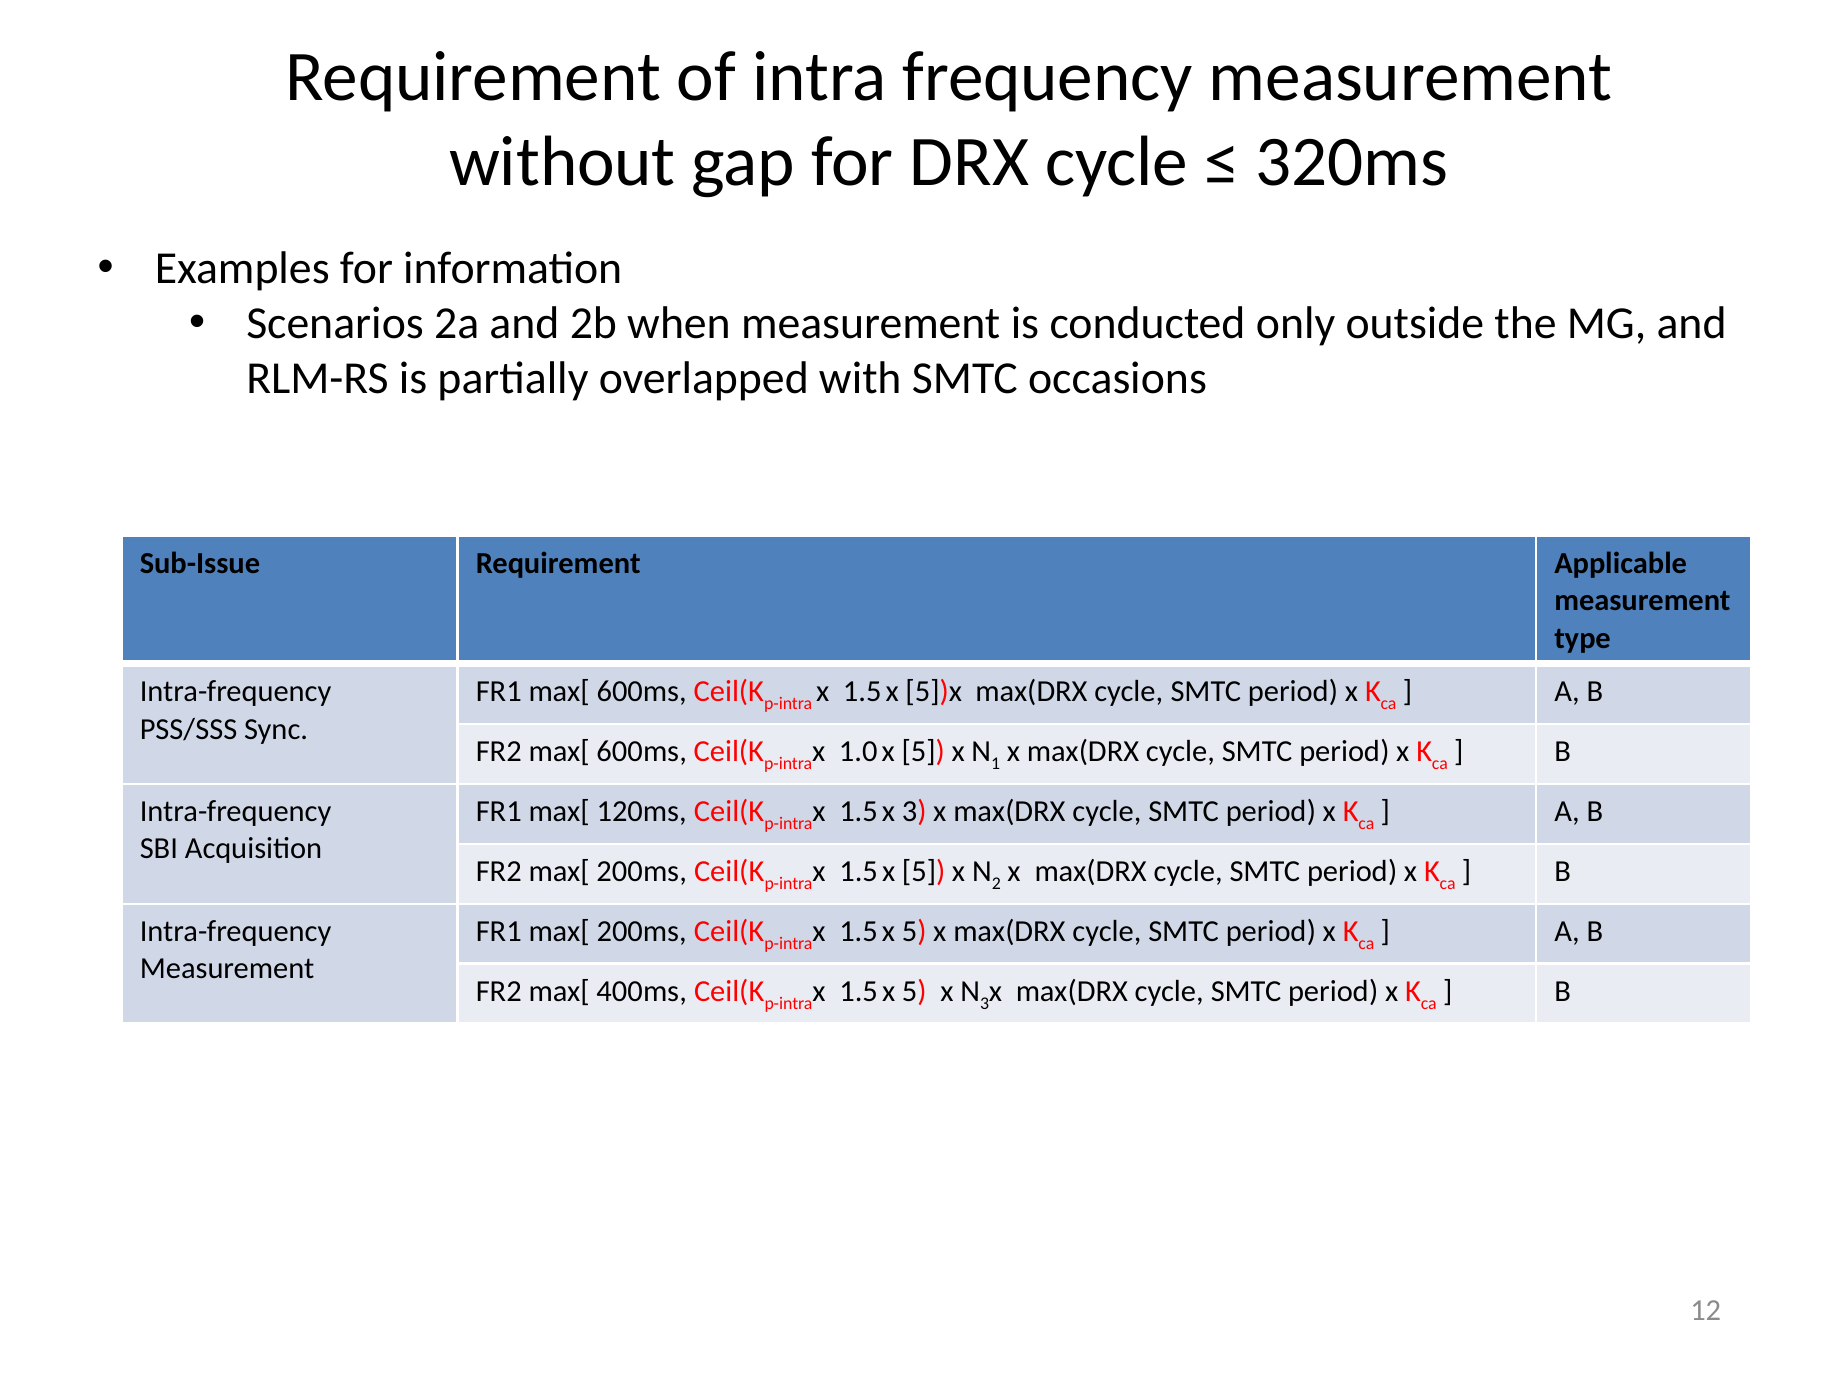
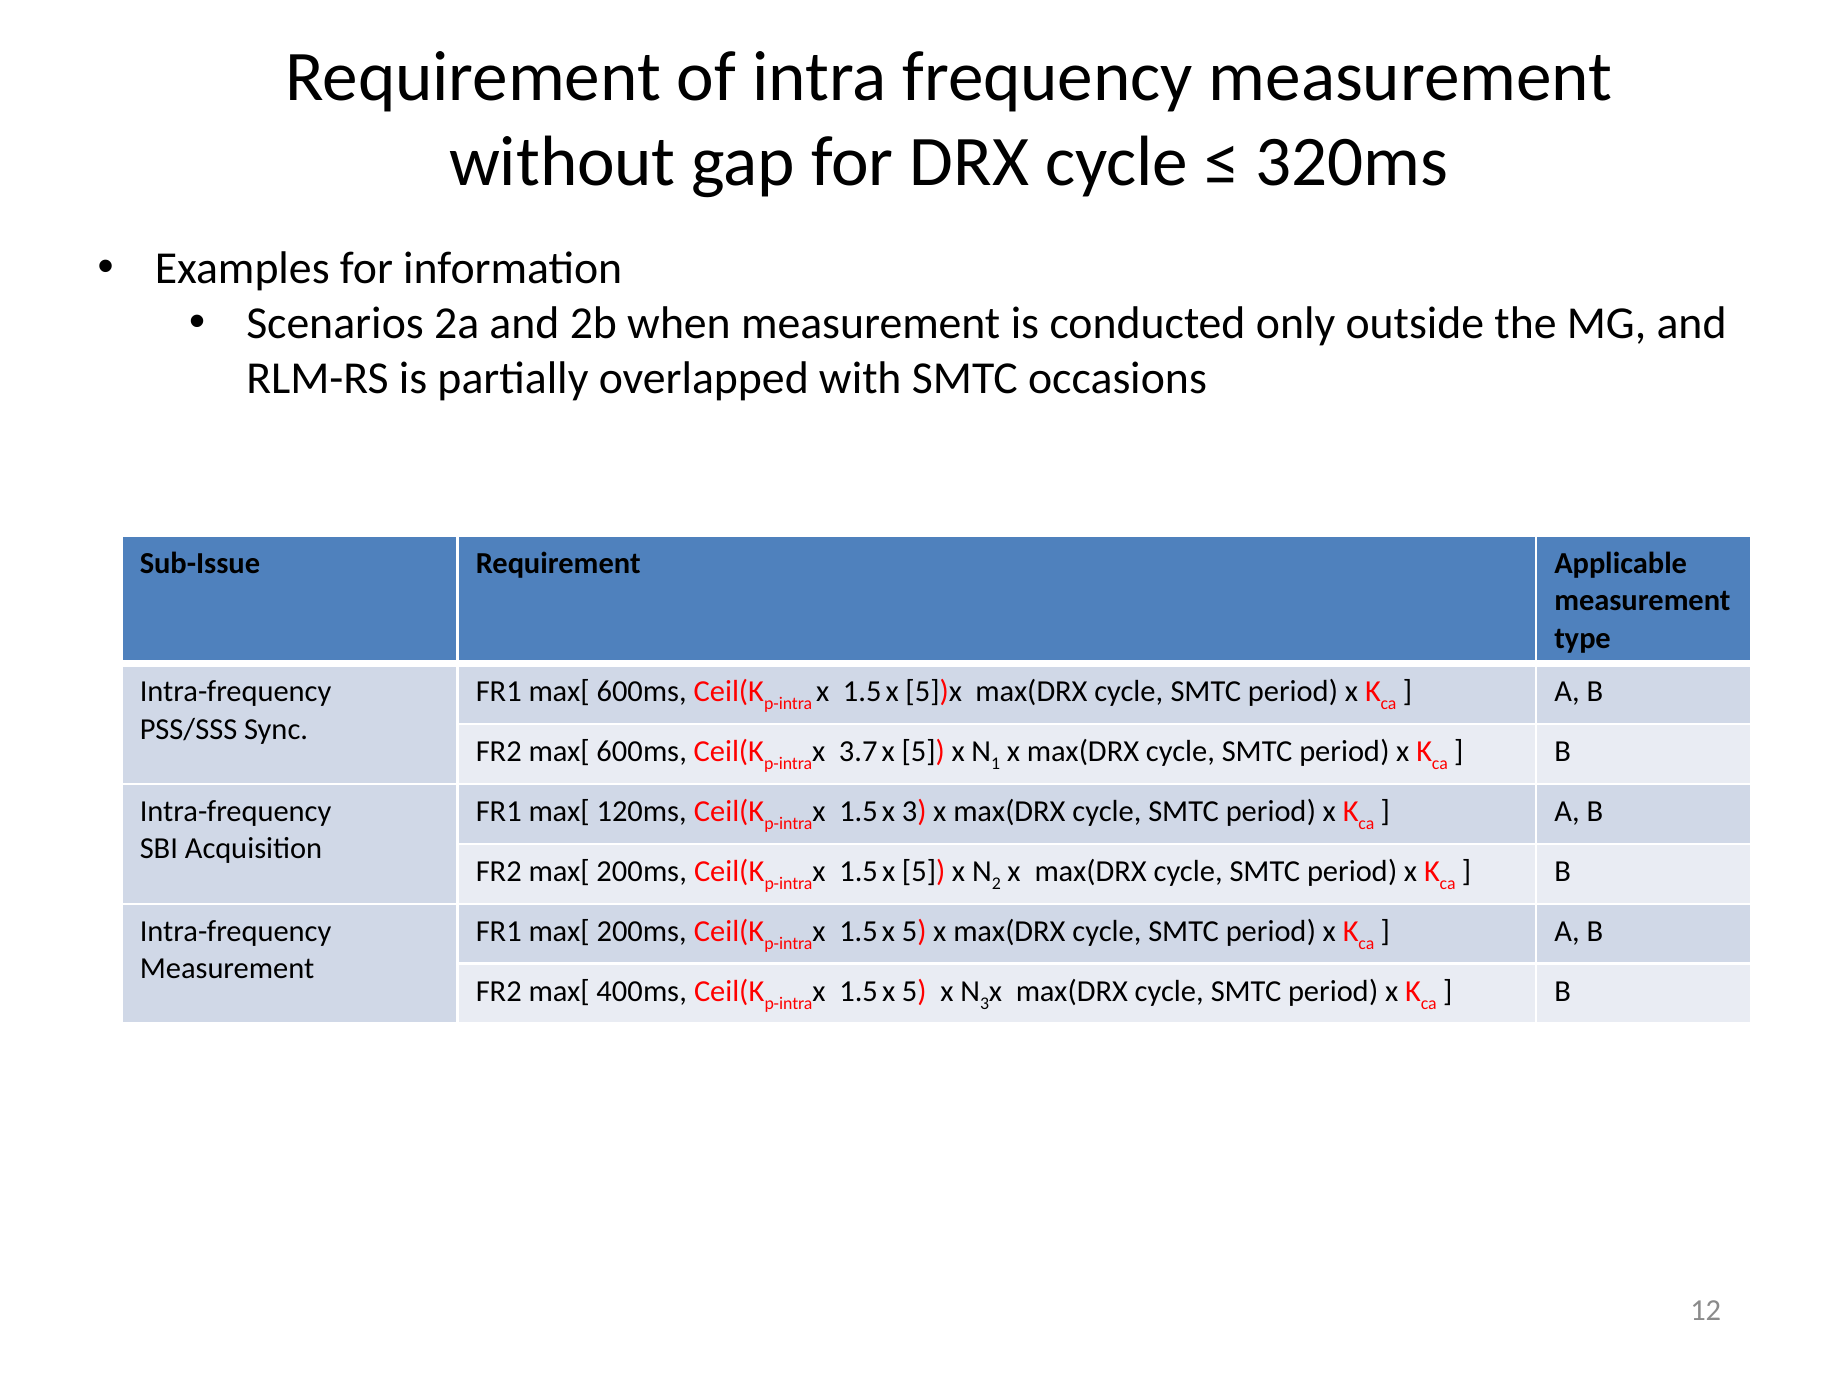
1.0: 1.0 -> 3.7 (858, 752)
